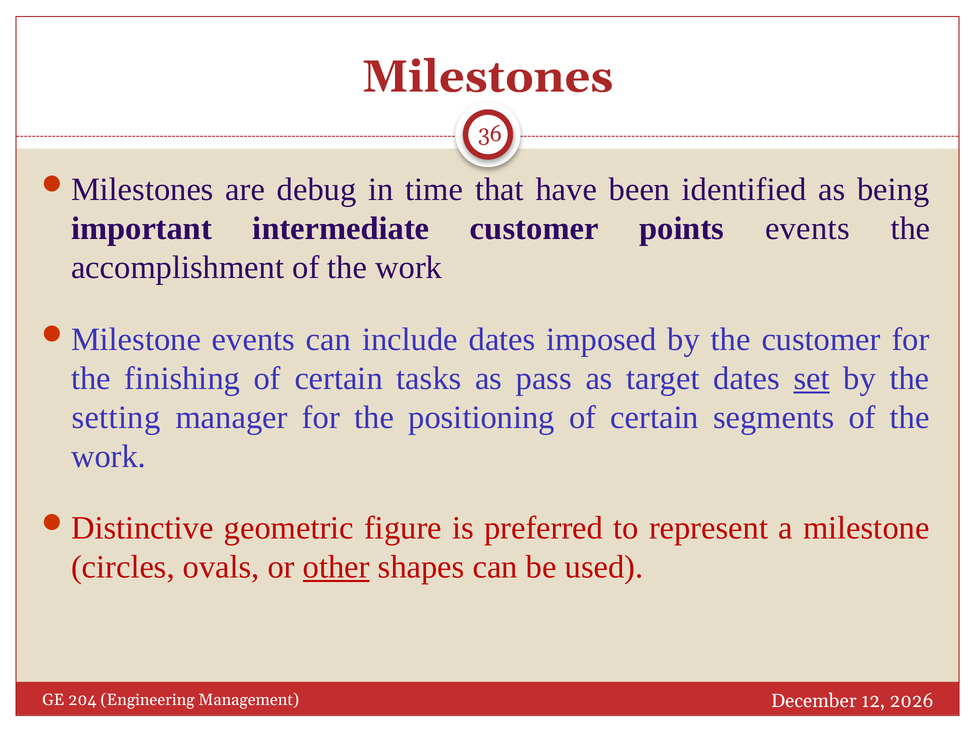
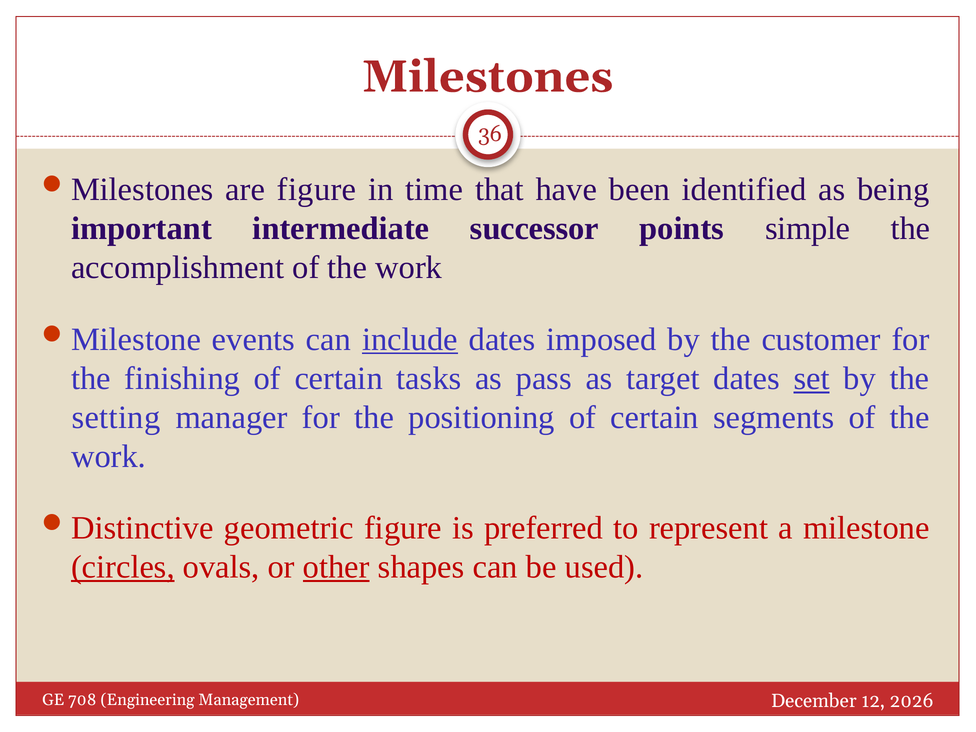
are debug: debug -> figure (317, 190)
intermediate customer: customer -> successor (534, 229)
points events: events -> simple (808, 229)
include underline: none -> present (410, 339)
circles underline: none -> present (123, 567)
204: 204 -> 708 (82, 700)
